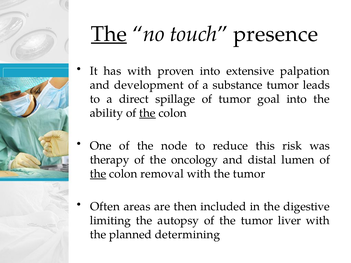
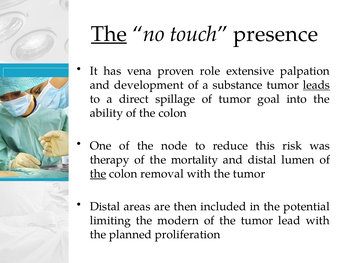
has with: with -> vena (140, 71)
proven into: into -> role (210, 71)
leads underline: none -> present (316, 85)
the underline: present -> none (147, 113)
oncology: oncology -> mortality (195, 160)
Often: Often -> Distal (105, 207)
digestive: digestive -> potential (307, 207)
autopsy: autopsy -> modern (178, 221)
liver: liver -> lead (289, 221)
determining: determining -> proliferation (188, 235)
